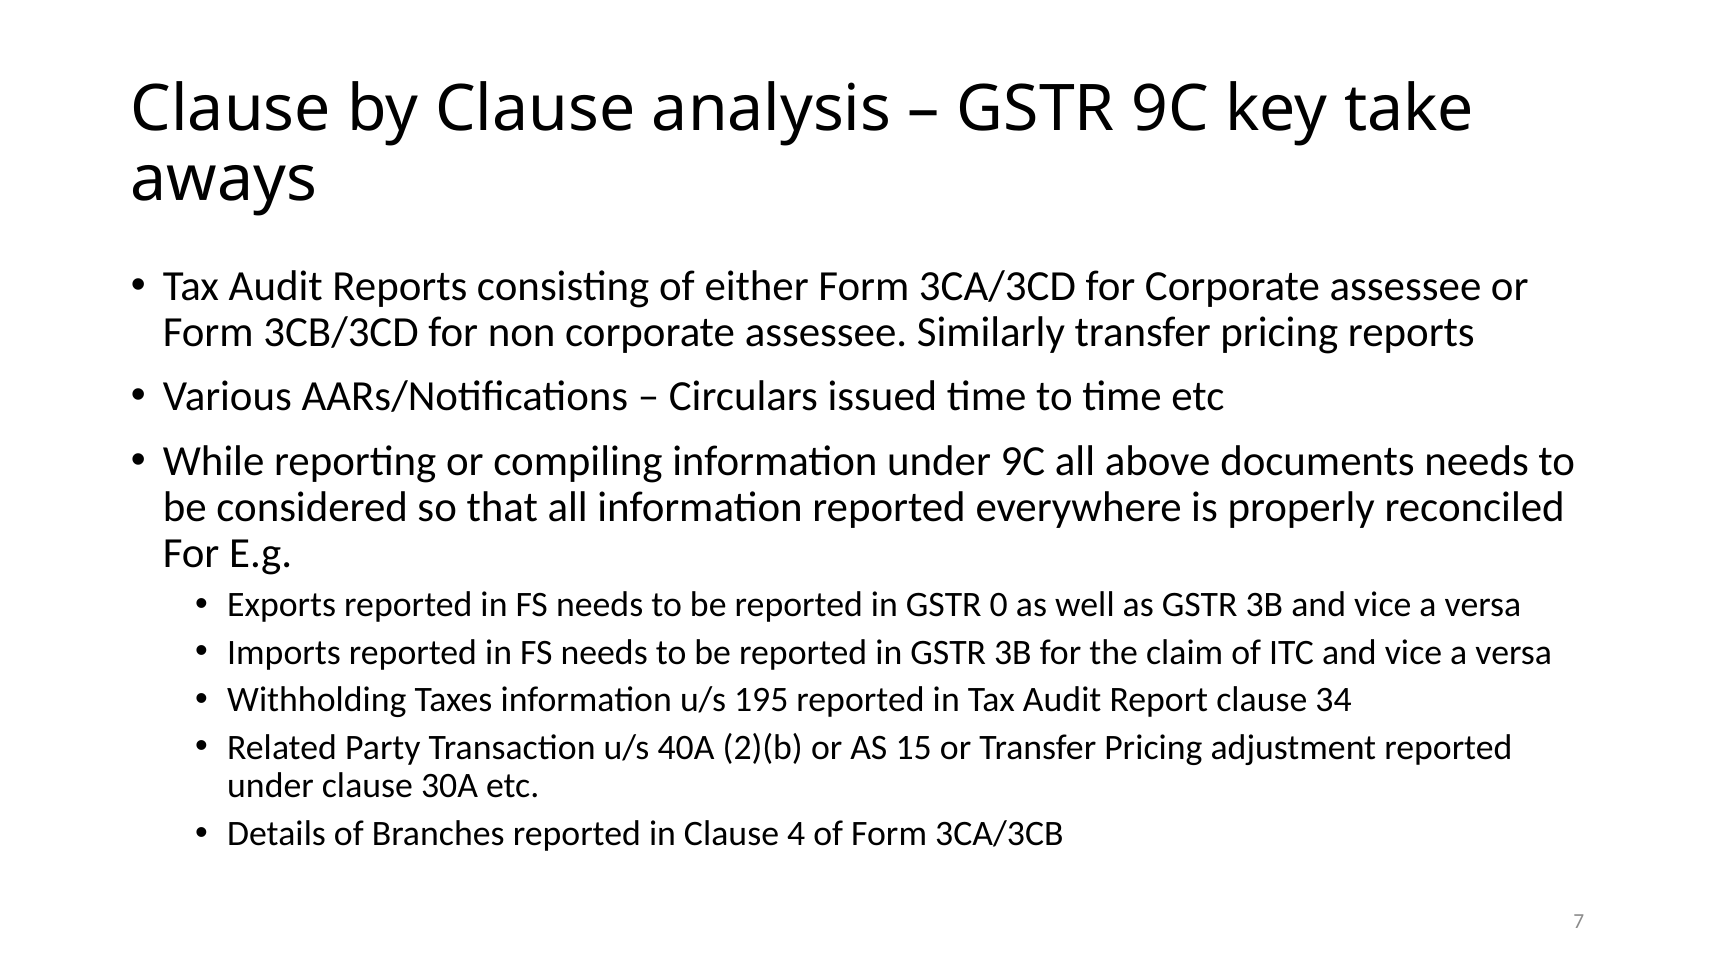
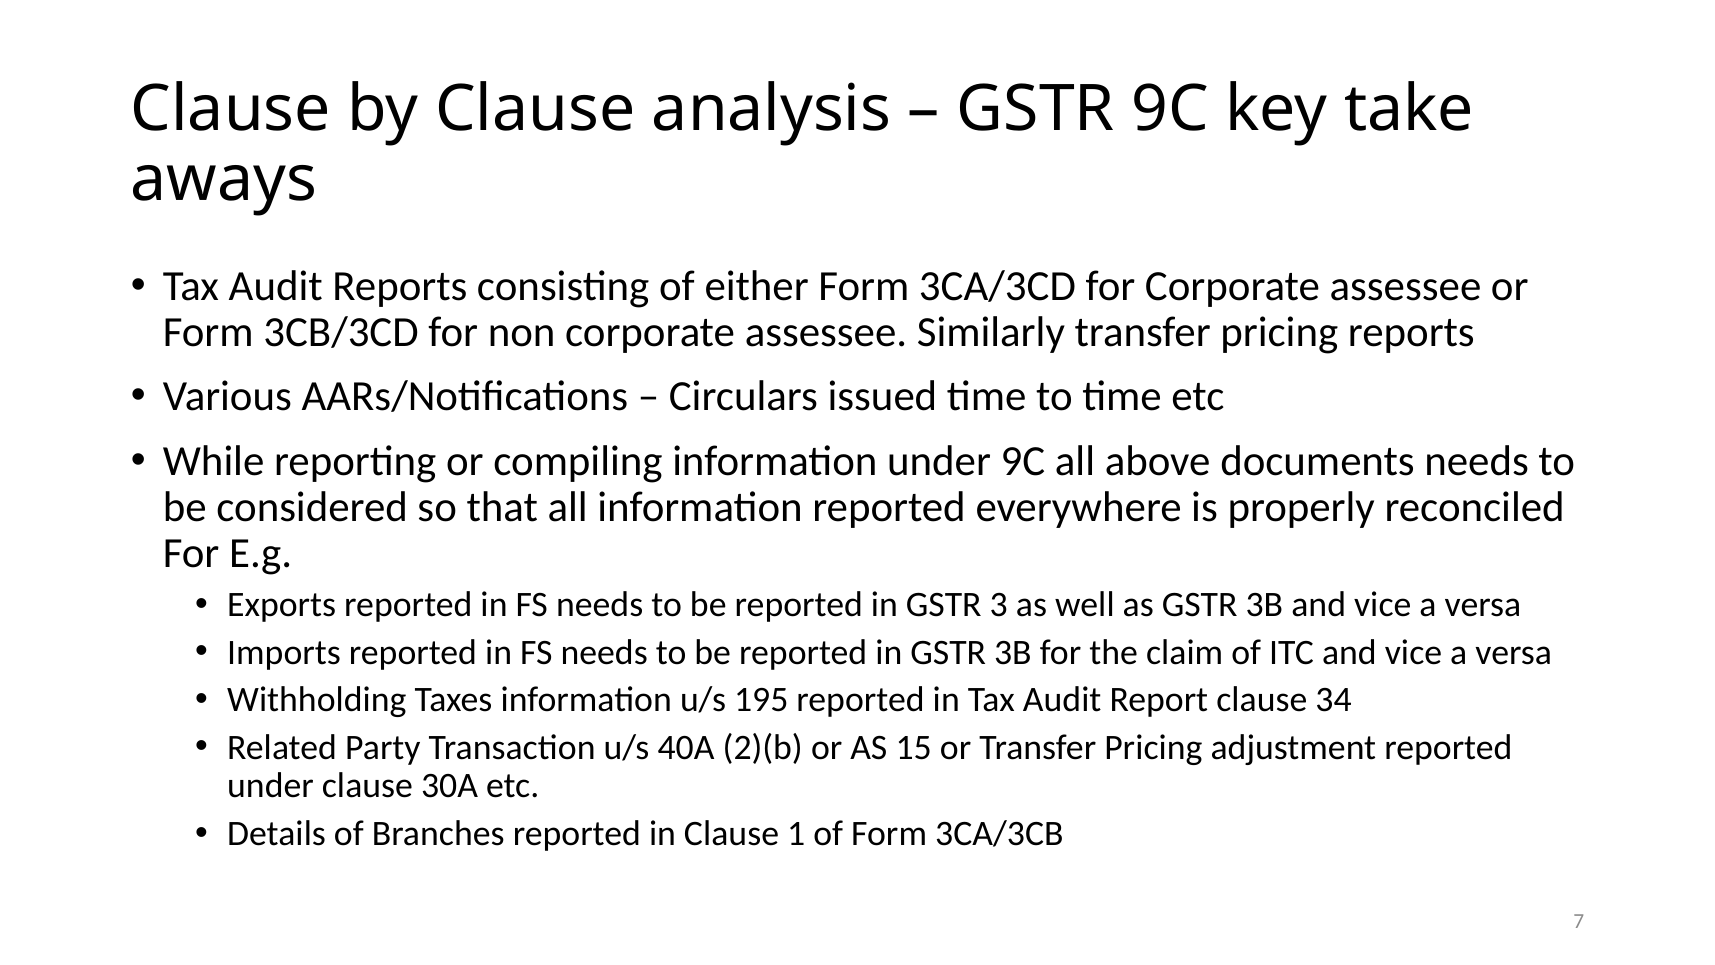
0: 0 -> 3 (999, 605)
4: 4 -> 1 (796, 833)
